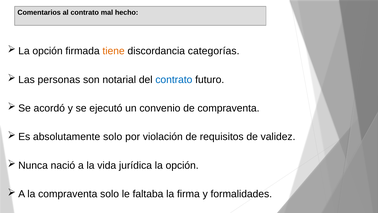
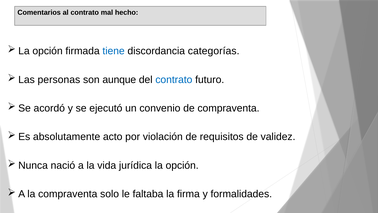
tiene colour: orange -> blue (114, 51)
notarial: notarial -> aunque (119, 79)
absolutamente solo: solo -> acto (113, 137)
